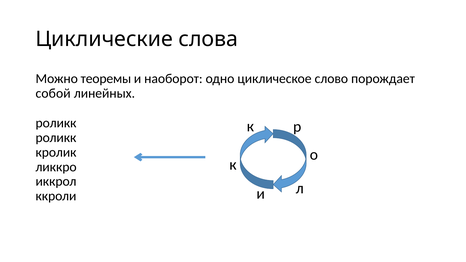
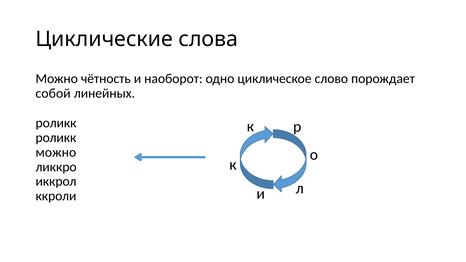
теоремы: теоремы -> чётность (106, 79)
кролик: кролик -> можно (56, 152)
